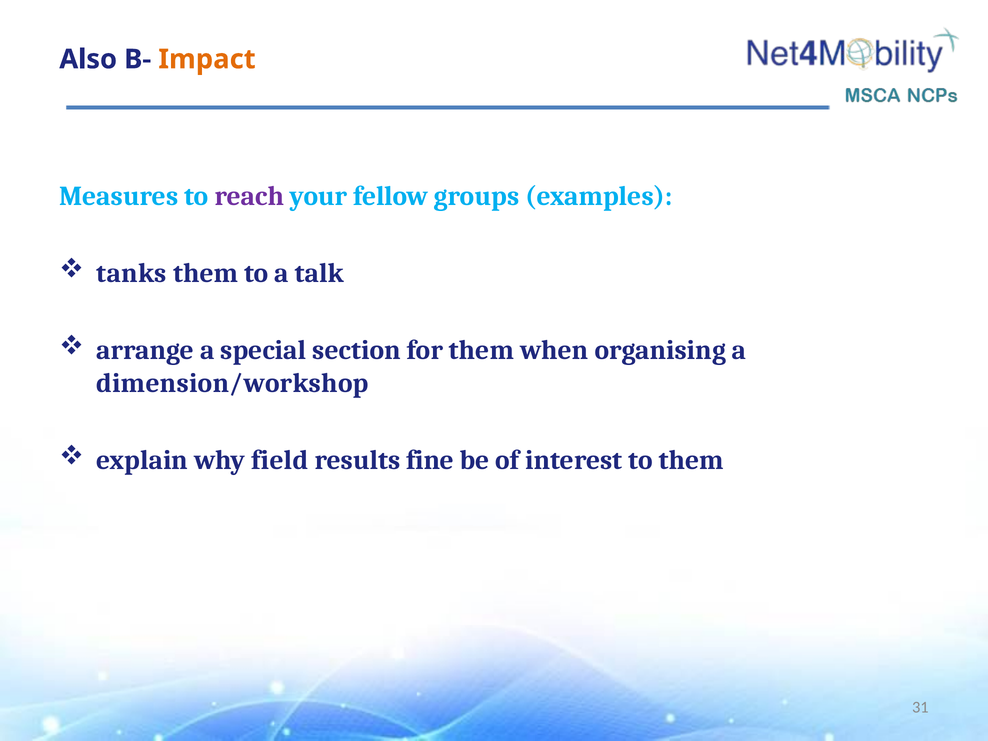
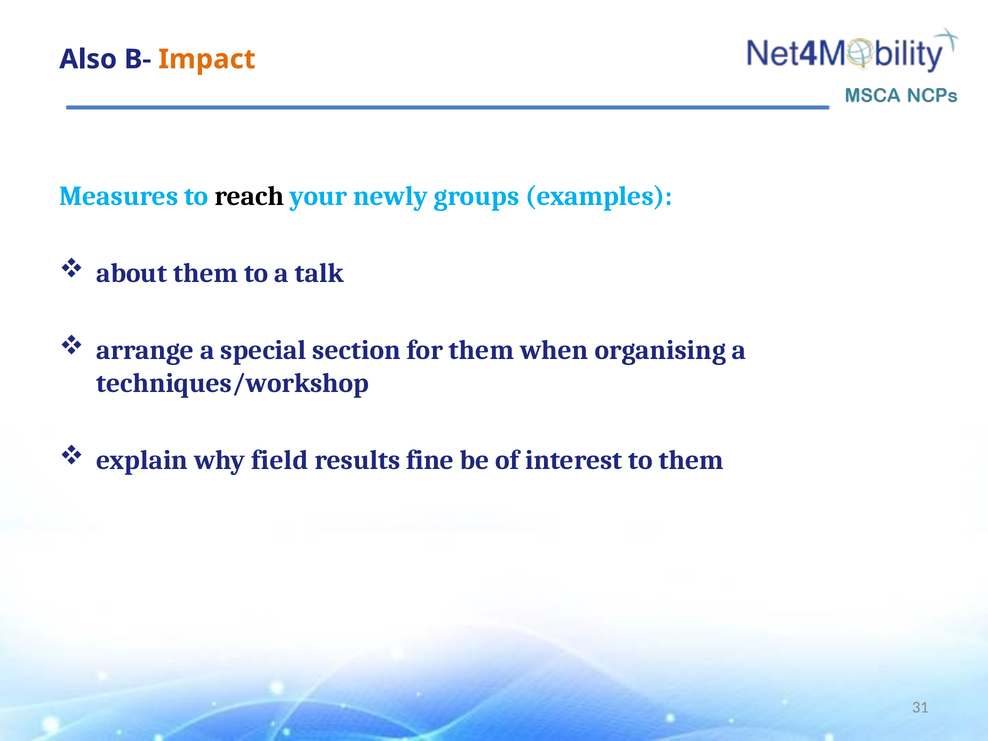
reach colour: purple -> black (249, 196)
fellow: fellow -> newly (391, 196)
tanks: tanks -> about (132, 273)
dimension/workshop: dimension/workshop -> techniques/workshop (233, 383)
